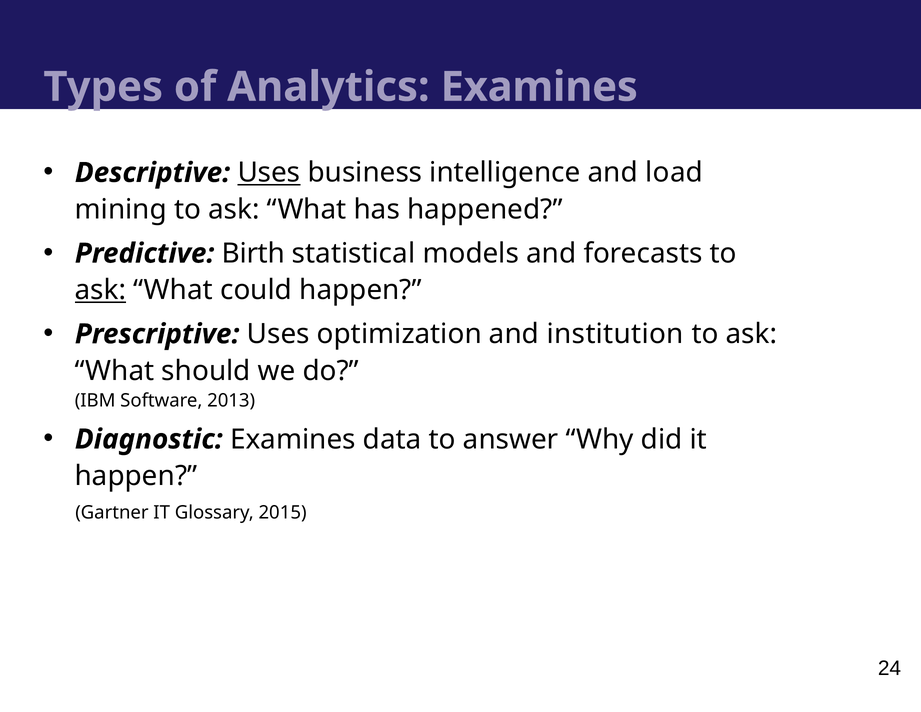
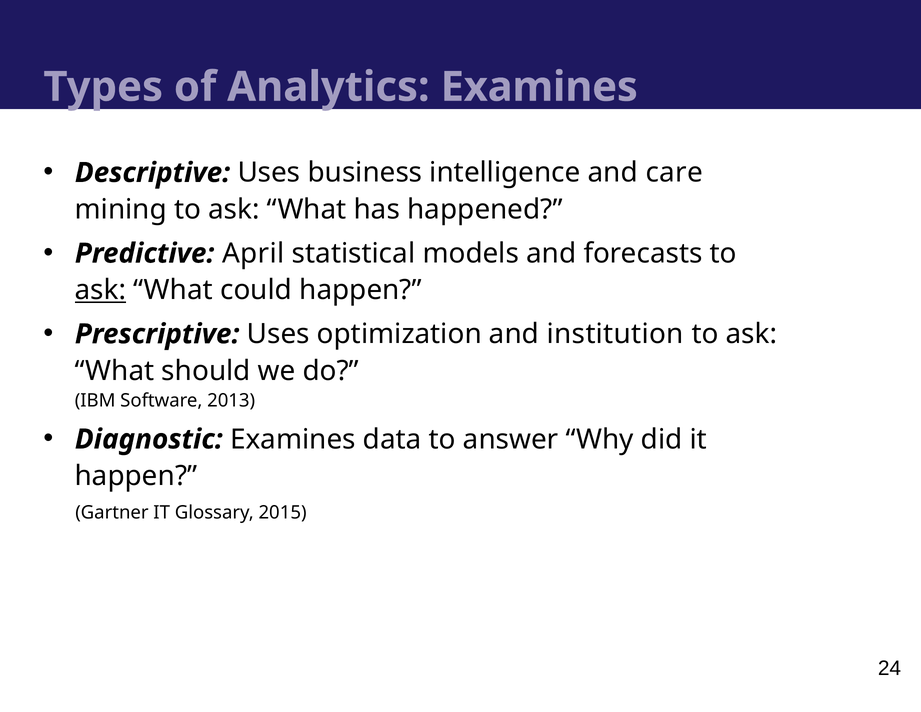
Uses underline: present -> none (269, 173)
load: load -> care (674, 173)
Birth: Birth -> April (253, 253)
